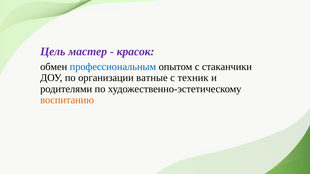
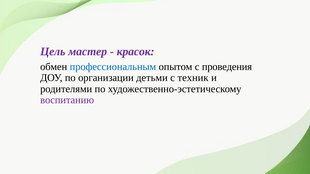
стаканчики: стаканчики -> проведения (227, 67)
ватные: ватные -> детьми (152, 78)
воспитанию colour: orange -> purple (67, 100)
